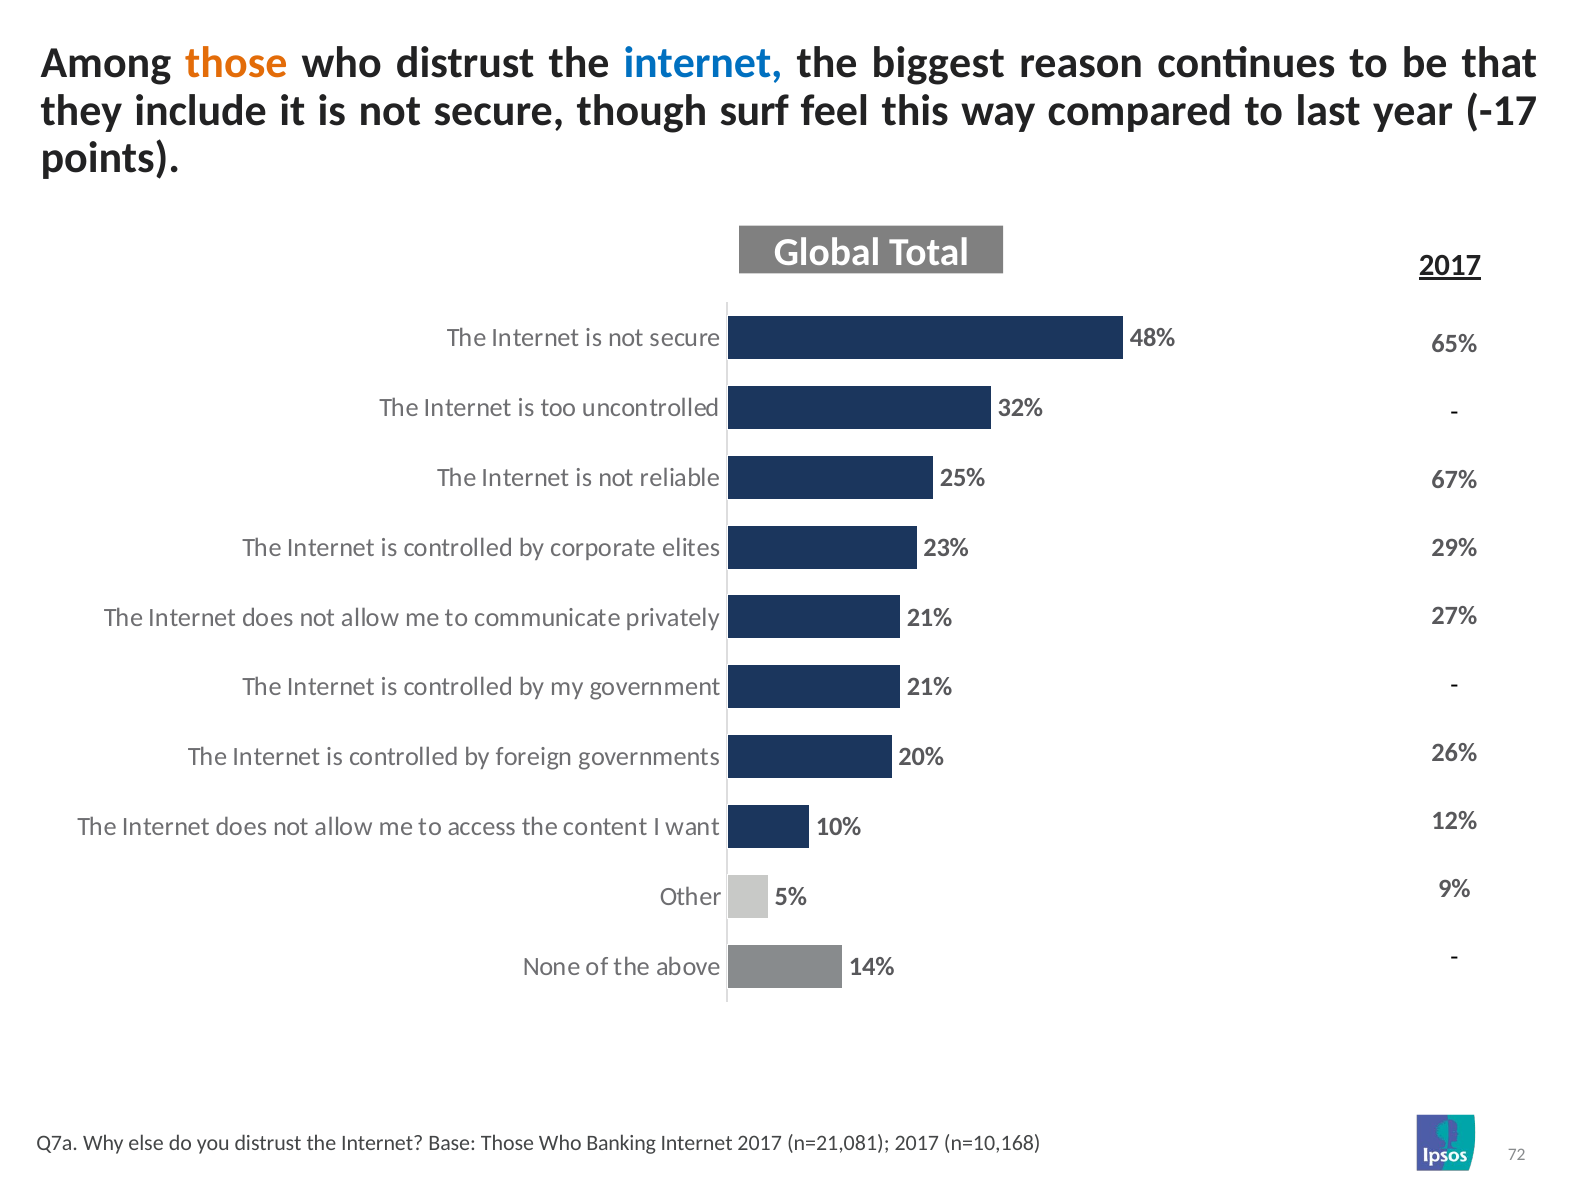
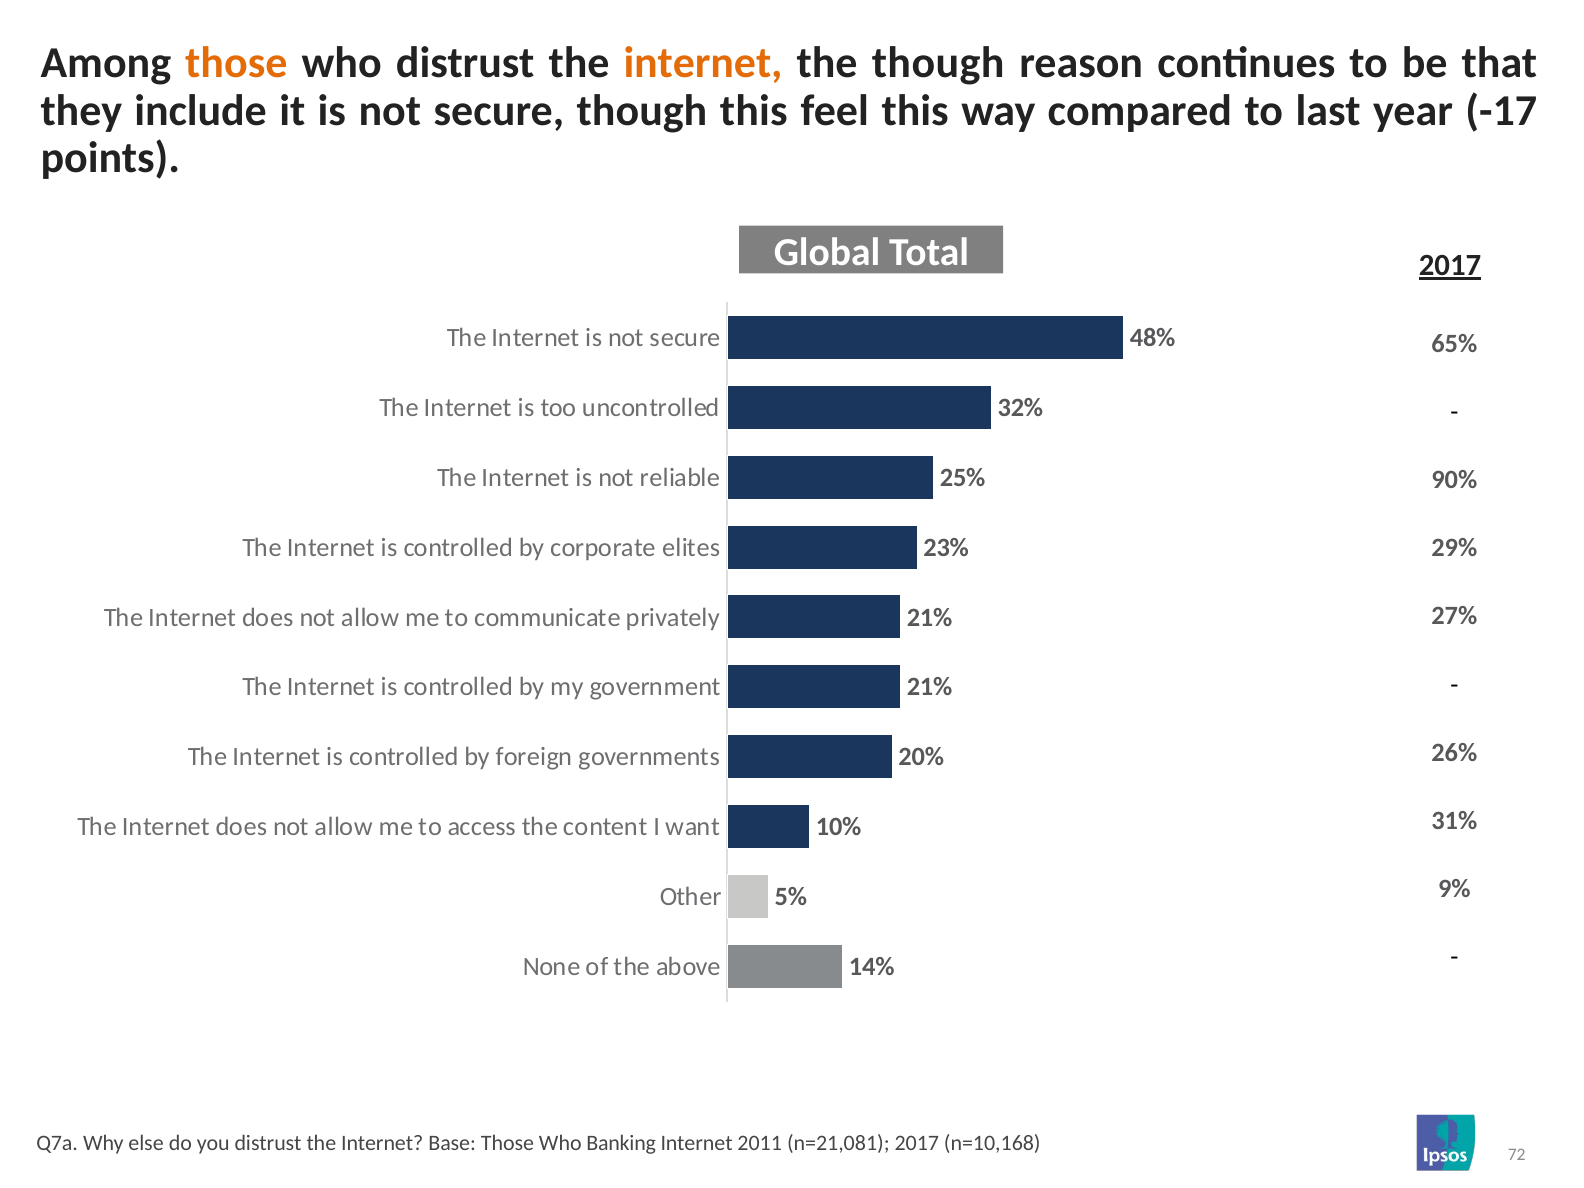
internet colour: blue -> orange (703, 63)
the biggest: biggest -> though (938, 63)
though surf: surf -> this (754, 111)
67%: 67% -> 90% (1454, 480)
12%: 12% -> 31% (1454, 821)
Internet 2017: 2017 -> 2011 (760, 1144)
